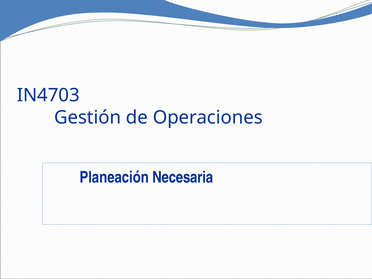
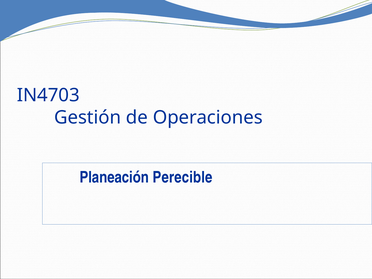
Necesaria: Necesaria -> Perecible (183, 177)
